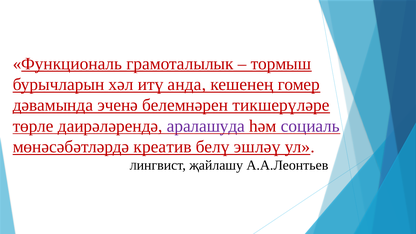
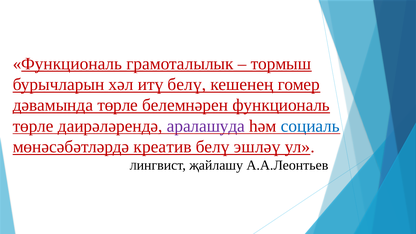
итү анда: анда -> белү (187, 84)
дәвамында эченә: эченә -> төрле (118, 105)
белемнәрен тикшерүләре: тикшерүләре -> функциональ (281, 105)
социаль colour: purple -> blue (310, 126)
